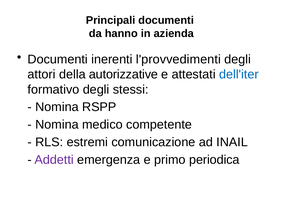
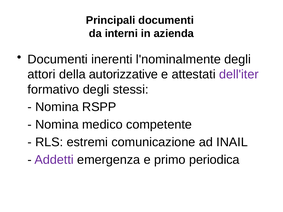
hanno: hanno -> interni (121, 34)
l'provvedimenti: l'provvedimenti -> l'nominalmente (178, 59)
dell'iter colour: blue -> purple (239, 74)
